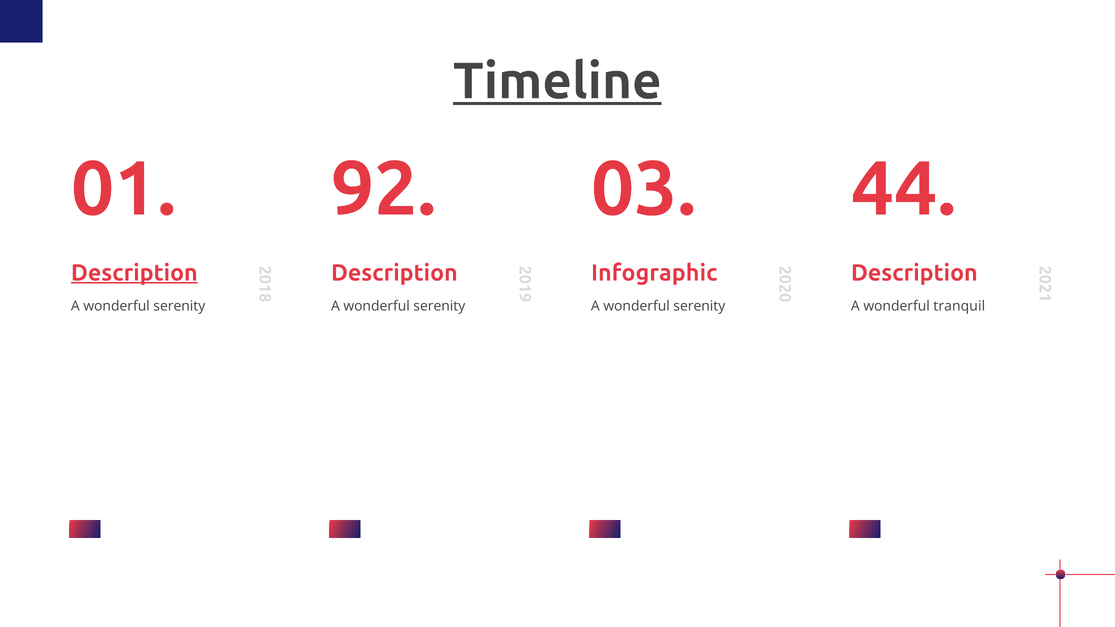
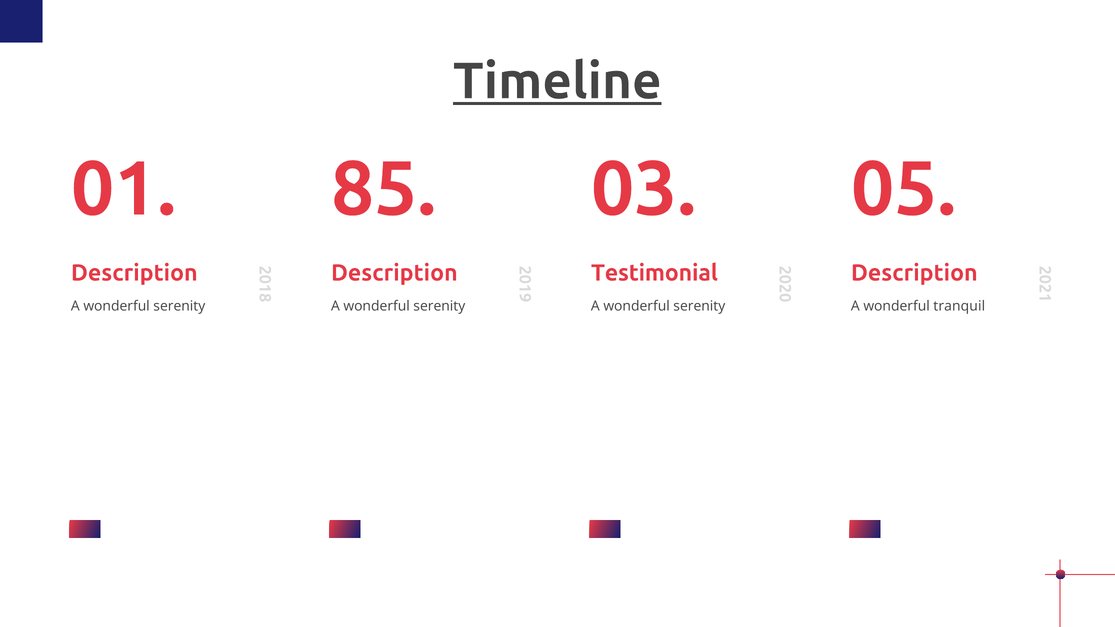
92: 92 -> 85 (384, 189)
44: 44 -> 05 (904, 189)
Description underline: present -> none (134, 273)
Infographic: Infographic -> Testimonial (654, 273)
